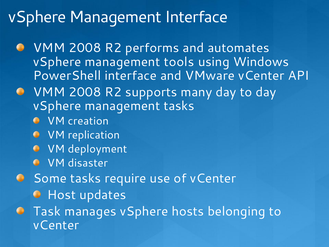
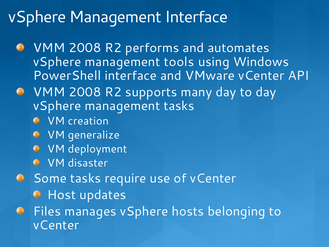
replication: replication -> generalize (94, 135)
Task: Task -> Files (47, 211)
